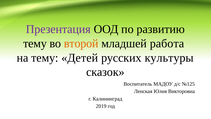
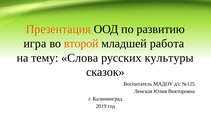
Презентация colour: purple -> orange (58, 29)
тему: тему -> игра (35, 43)
Детей: Детей -> Слова (80, 58)
